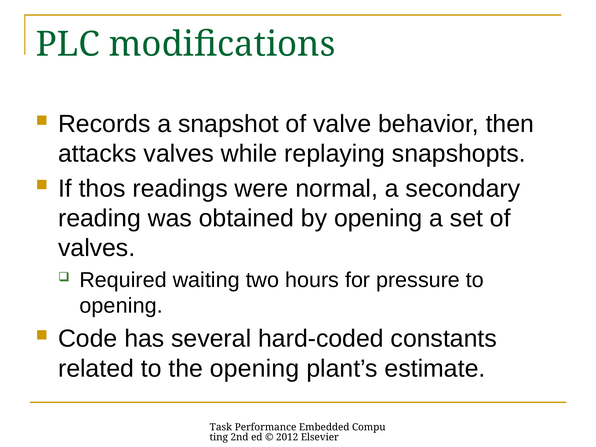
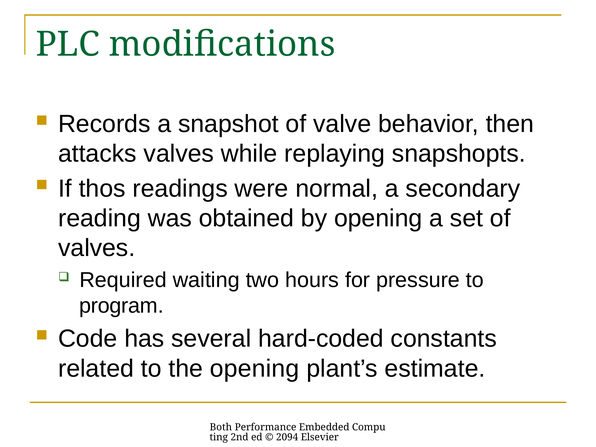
opening: opening -> program (121, 306)
Task: Task -> Both (221, 427)
2012: 2012 -> 2094 (287, 437)
